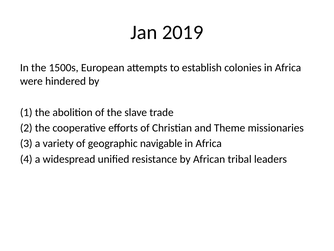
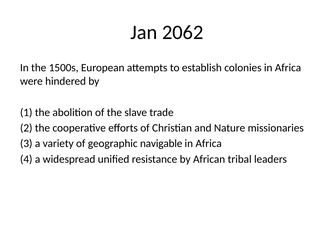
2019: 2019 -> 2062 (183, 32)
Theme: Theme -> Nature (230, 128)
